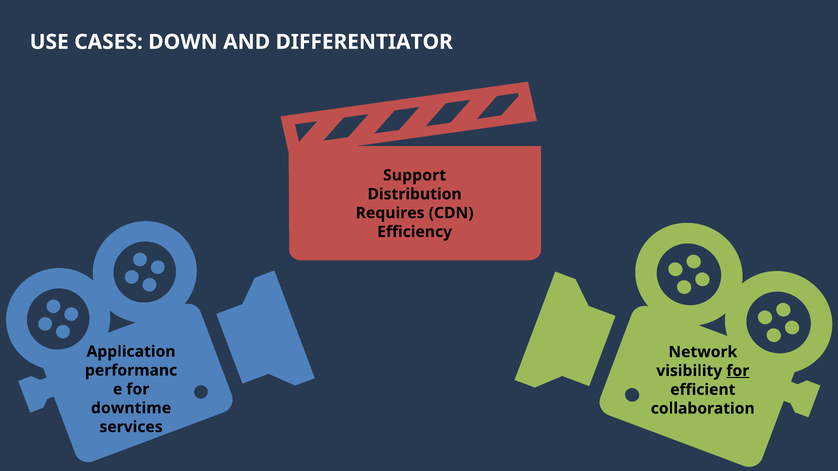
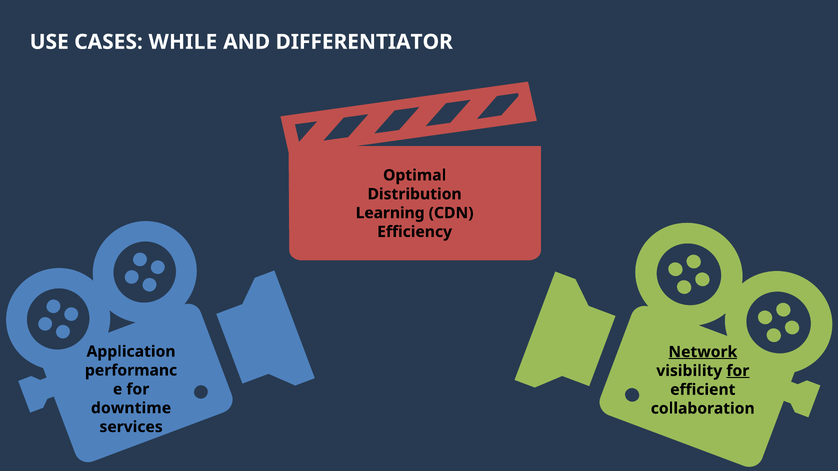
DOWN: DOWN -> WHILE (183, 42)
Support: Support -> Optimal (415, 175)
Requires: Requires -> Learning (390, 213)
Network underline: none -> present (703, 352)
